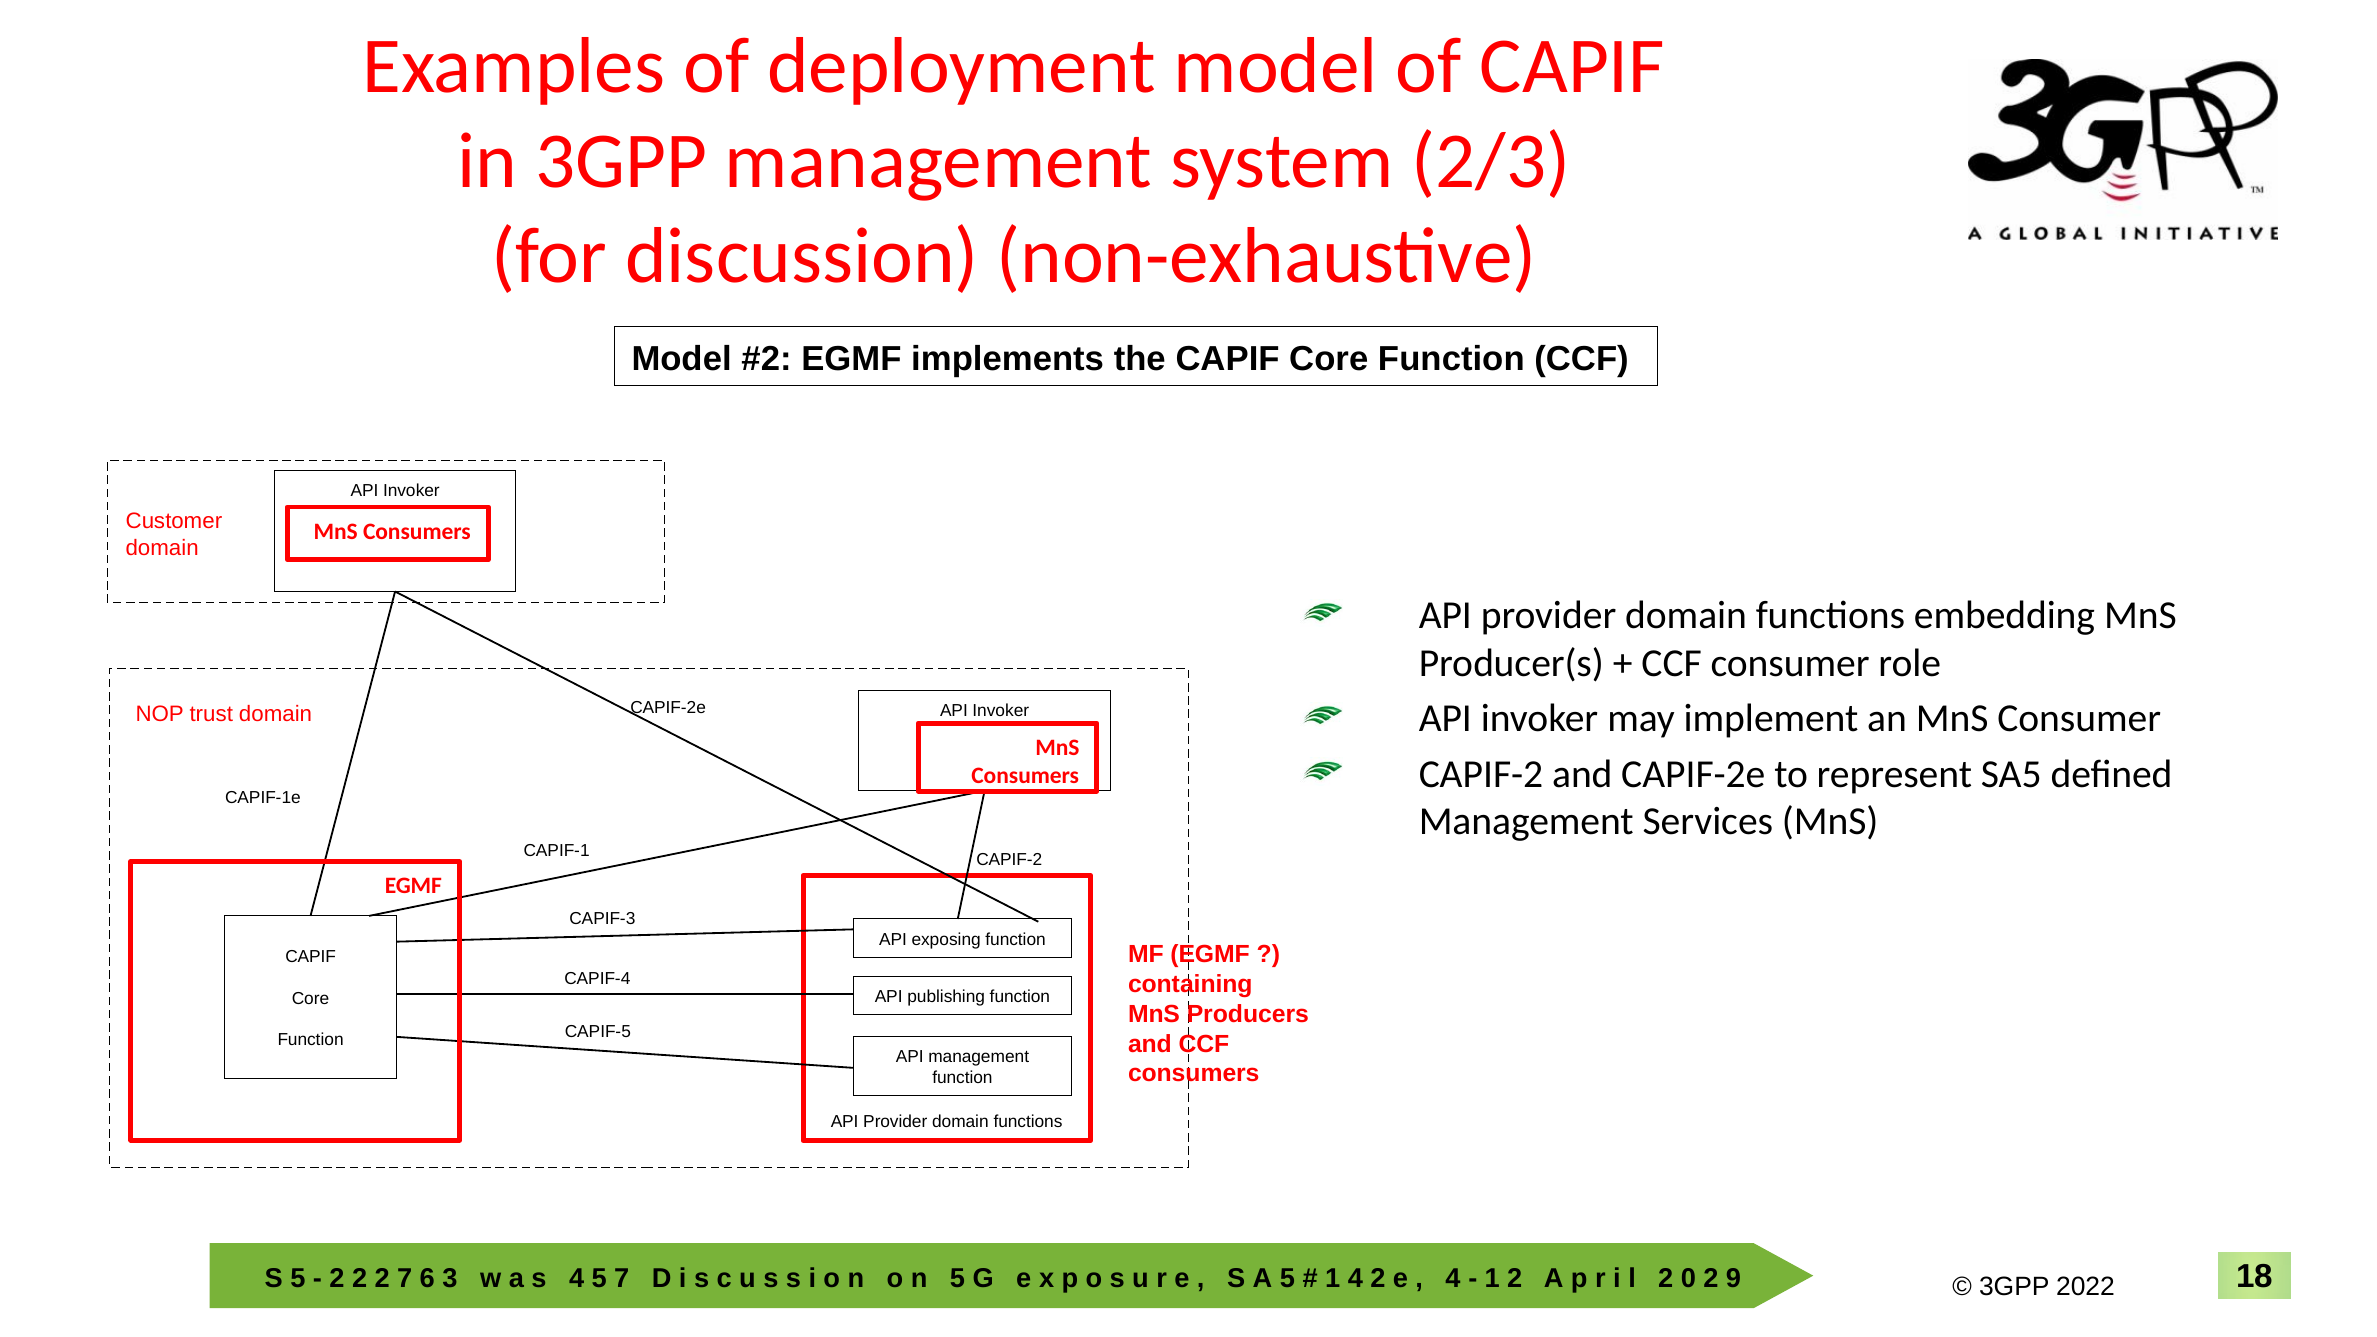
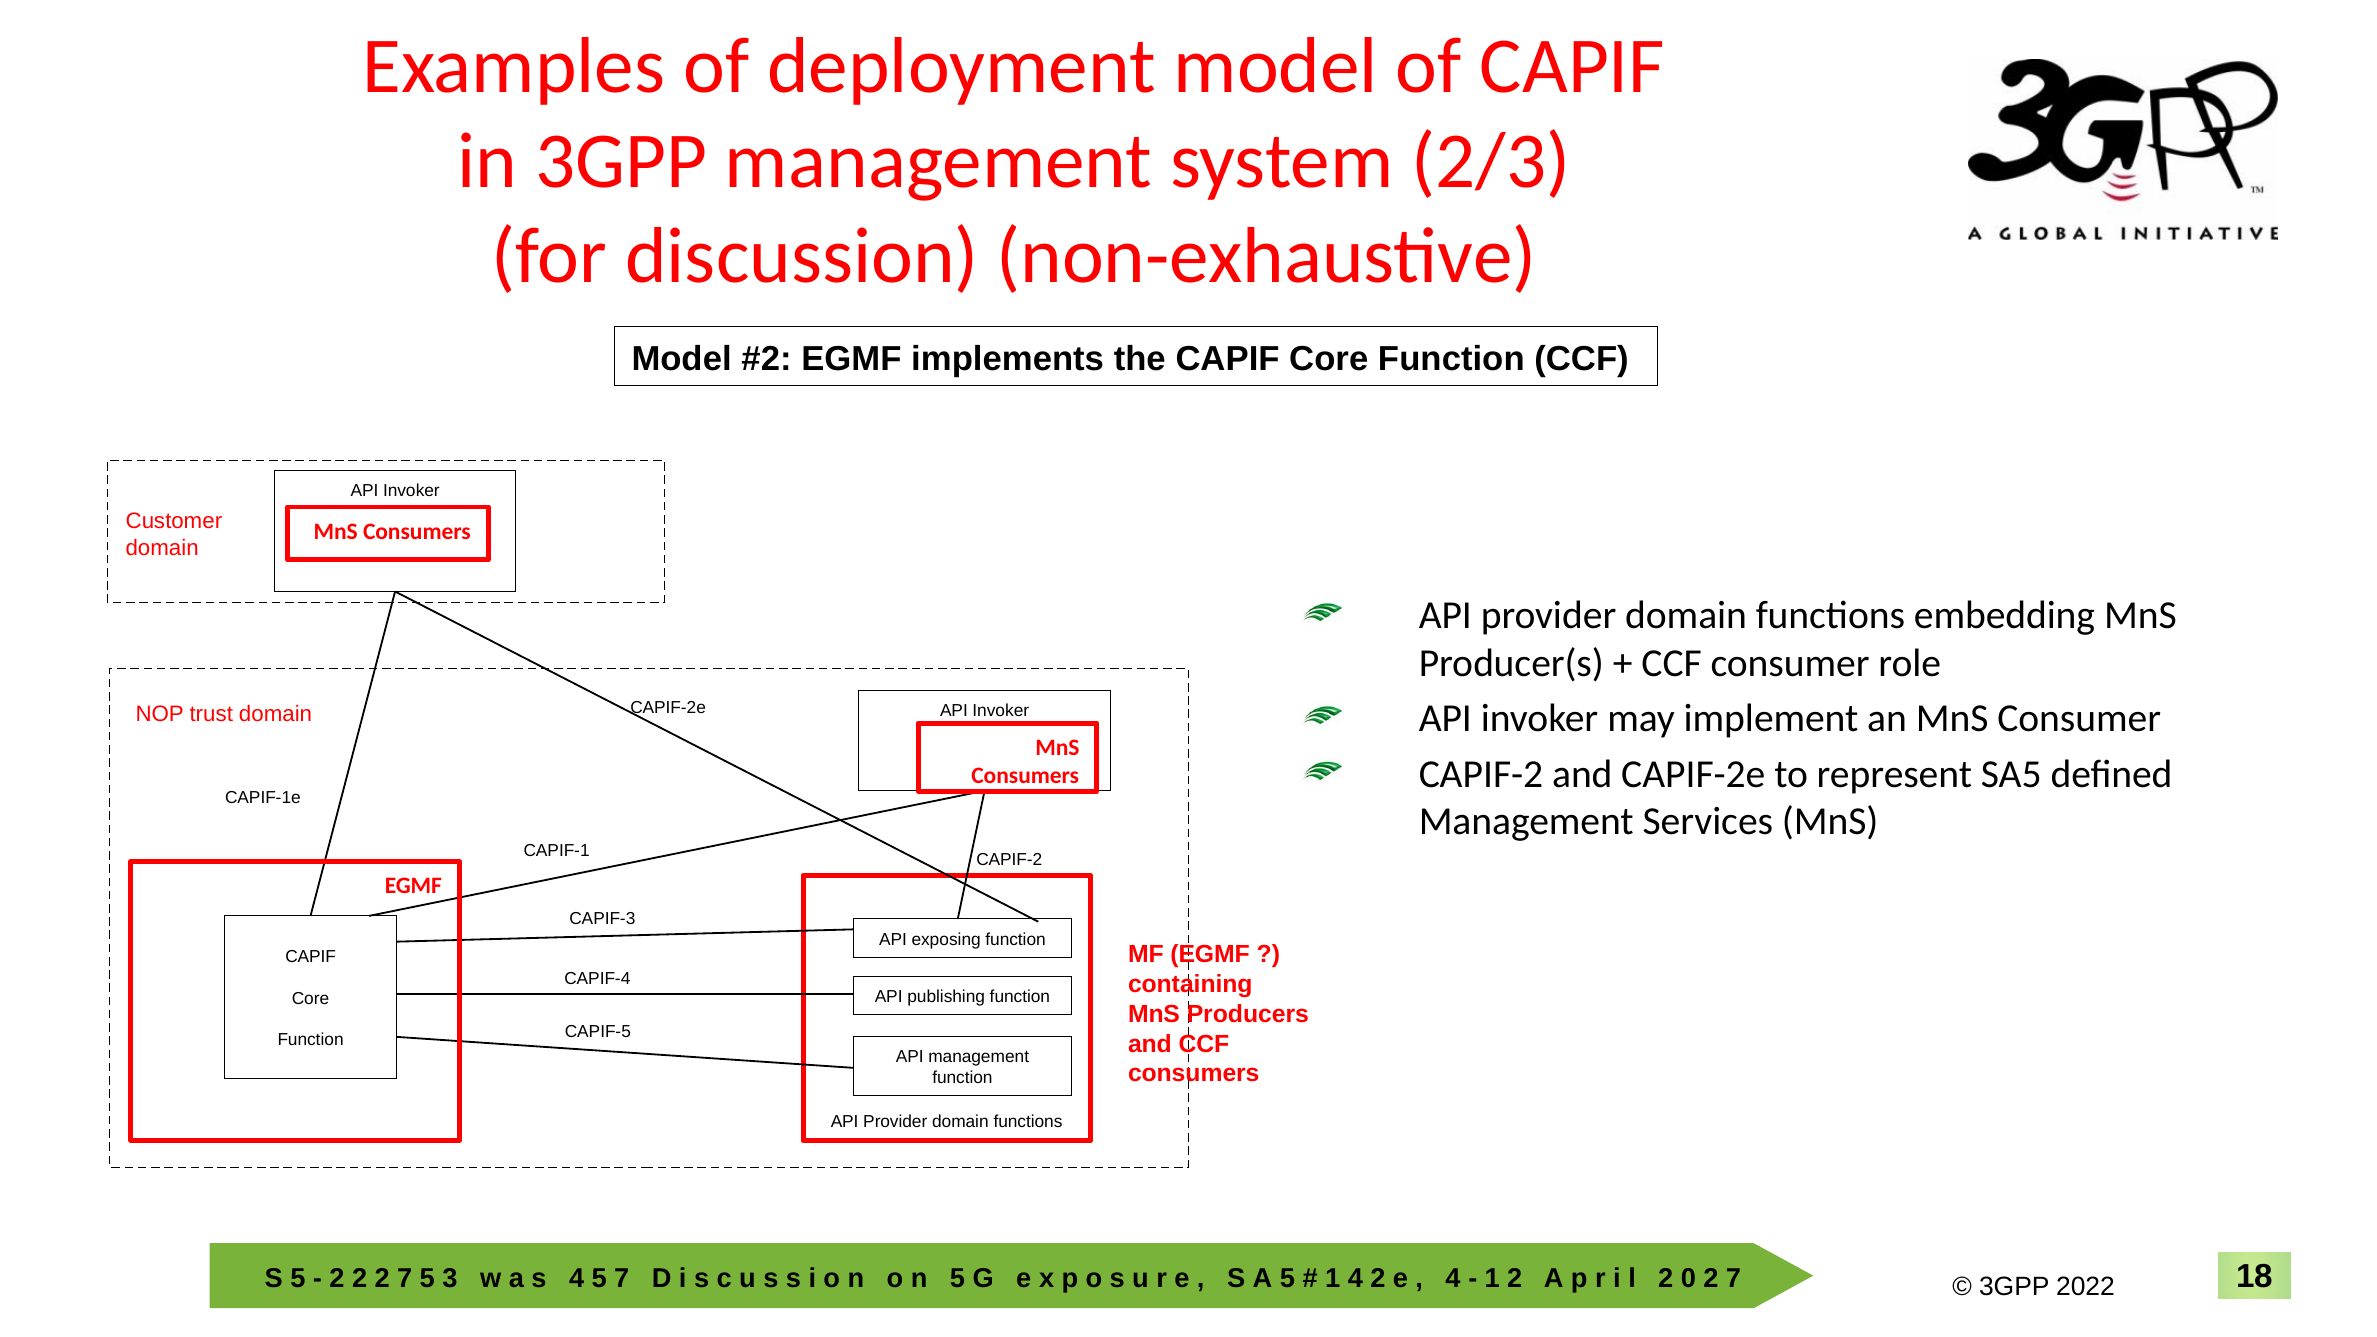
6: 6 -> 5 (427, 1279)
9: 9 -> 7 (1734, 1279)
